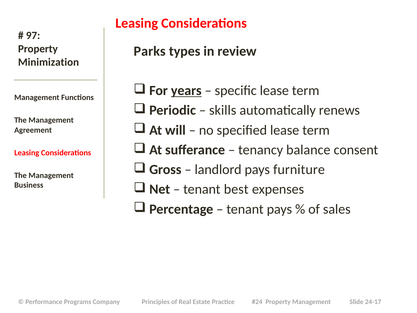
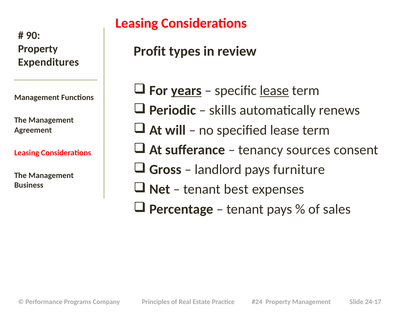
97: 97 -> 90 (33, 36)
Parks: Parks -> Profit (150, 51)
Minimization: Minimization -> Expenditures (49, 62)
lease underline: none -> present (274, 91)
balance: balance -> sources (308, 150)
